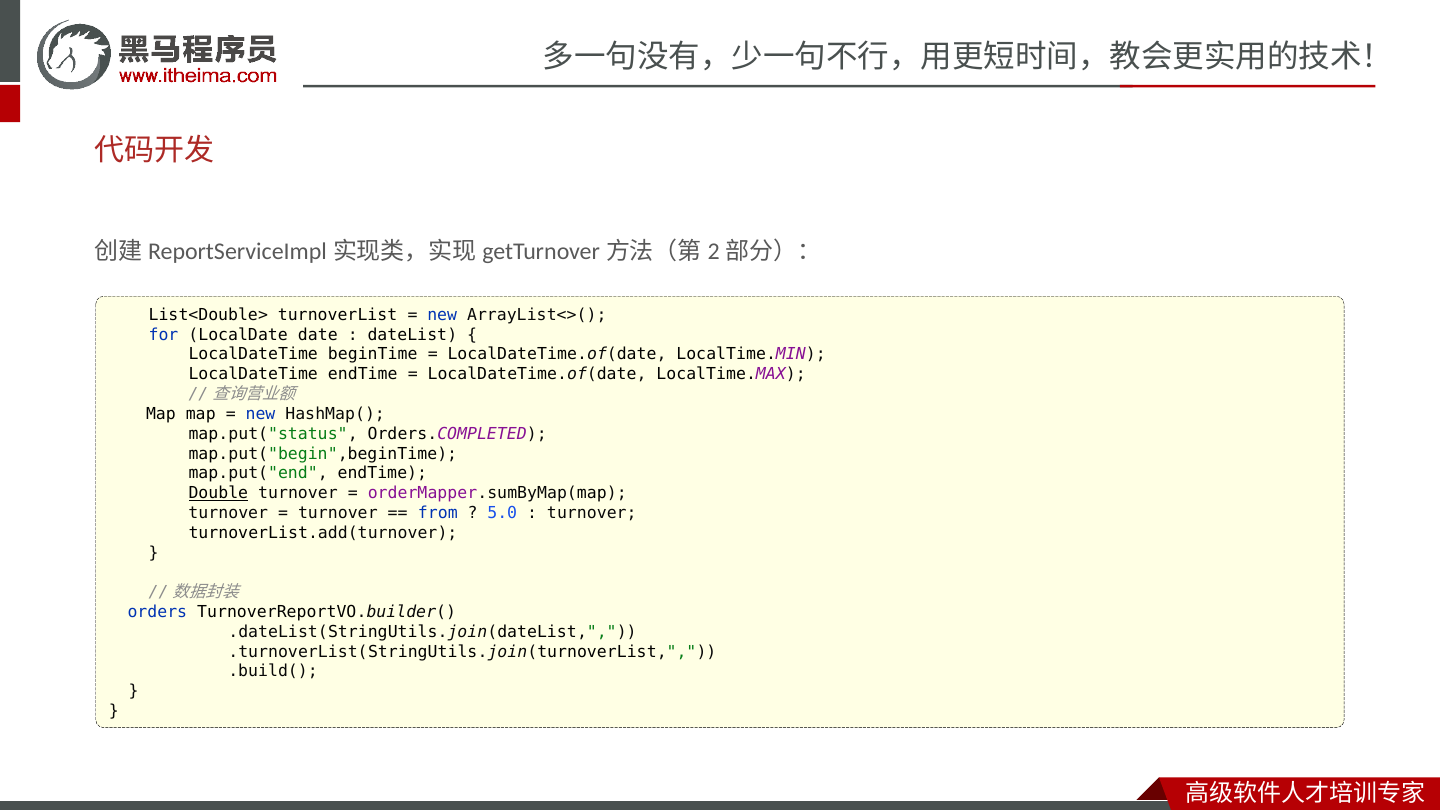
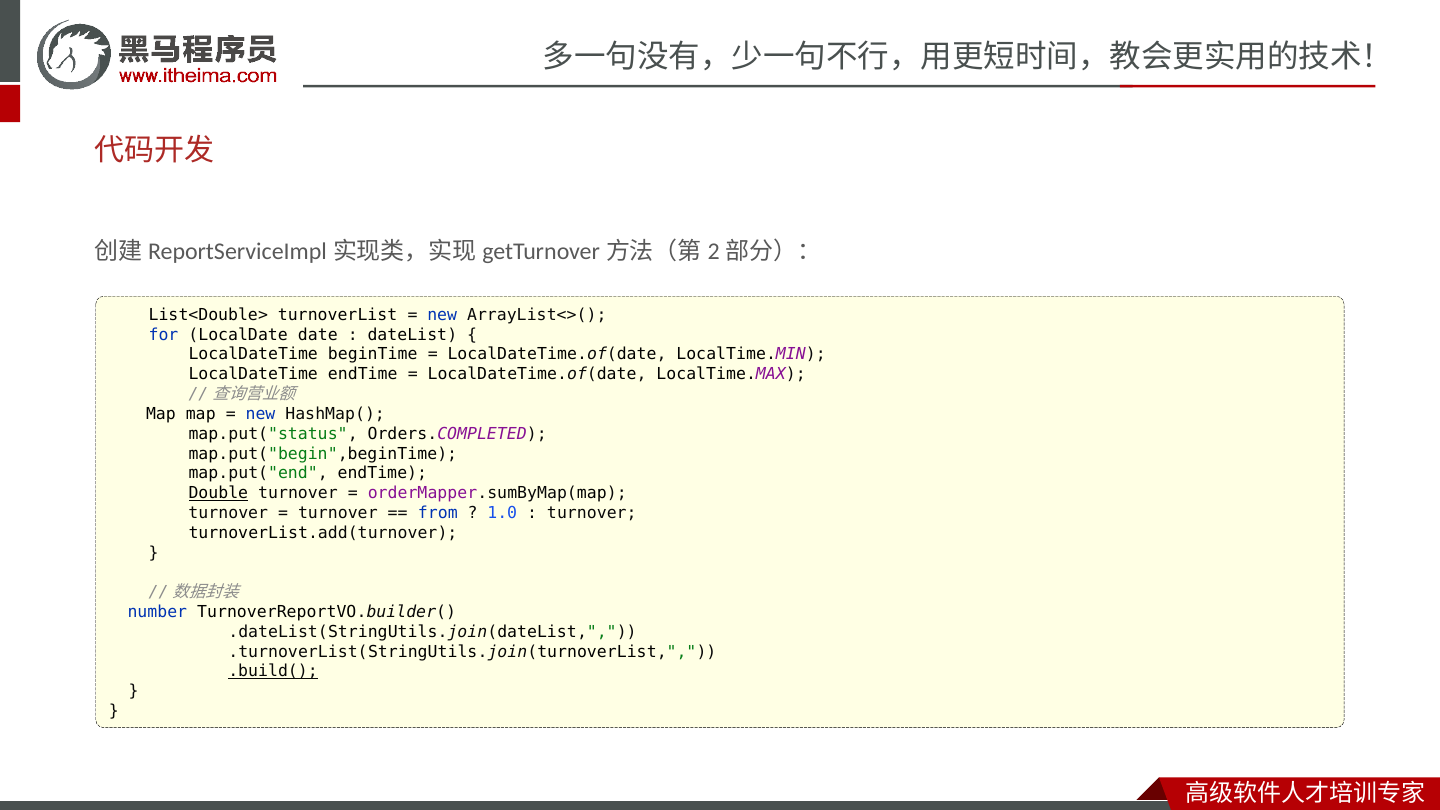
5.0: 5.0 -> 1.0 (502, 513)
orders: orders -> number (157, 612)
.build( underline: none -> present (273, 672)
